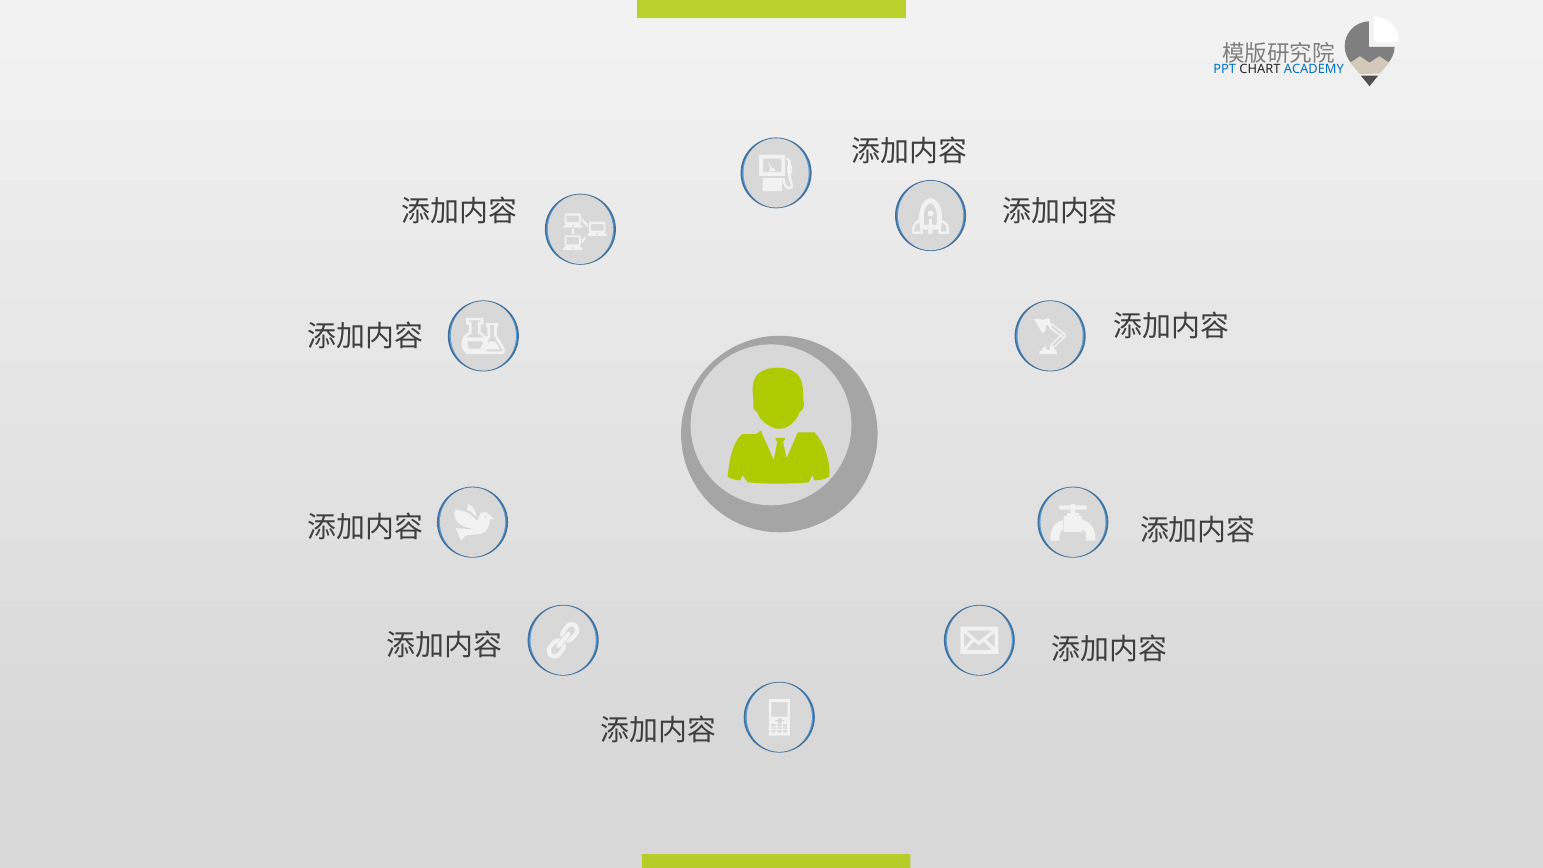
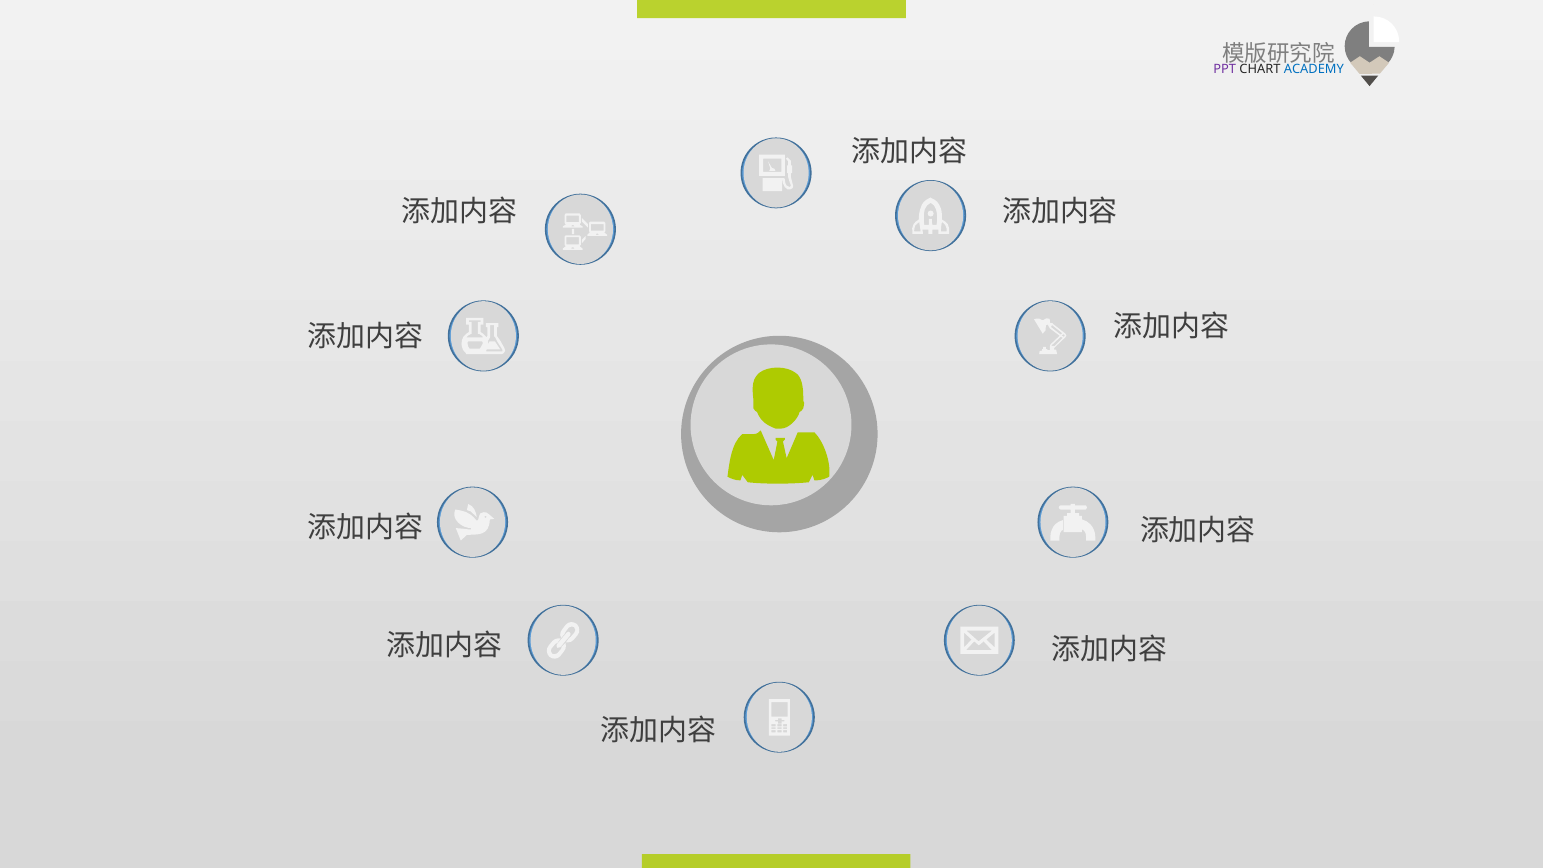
PPT colour: blue -> purple (1225, 69)
